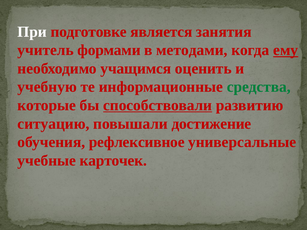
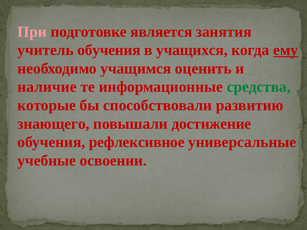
При colour: white -> pink (32, 32)
учитель формами: формами -> обучения (109, 50)
методами: методами -> учащихся (192, 50)
учебную: учебную -> наличие (47, 87)
способствовали underline: present -> none (158, 105)
ситуацию: ситуацию -> знающего (53, 124)
карточек: карточек -> освоении (113, 161)
